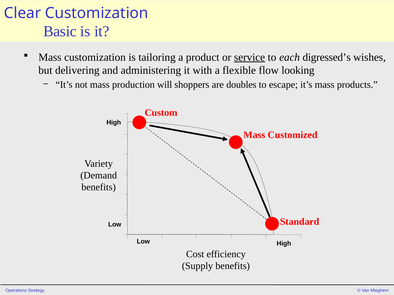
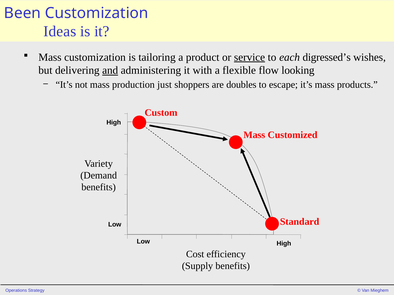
Clear: Clear -> Been (22, 13)
Basic: Basic -> Ideas (60, 31)
and underline: none -> present (110, 70)
will: will -> just (165, 85)
